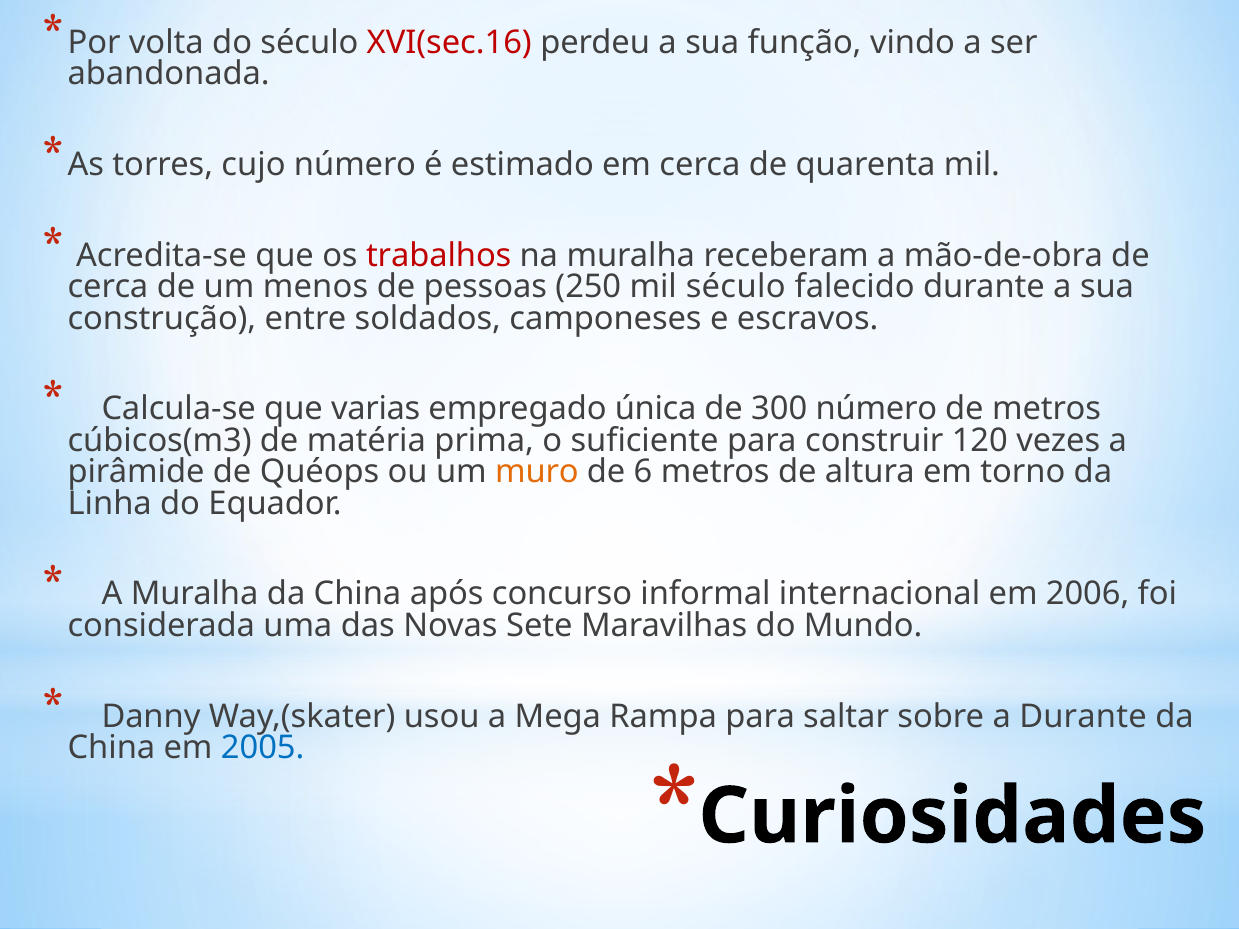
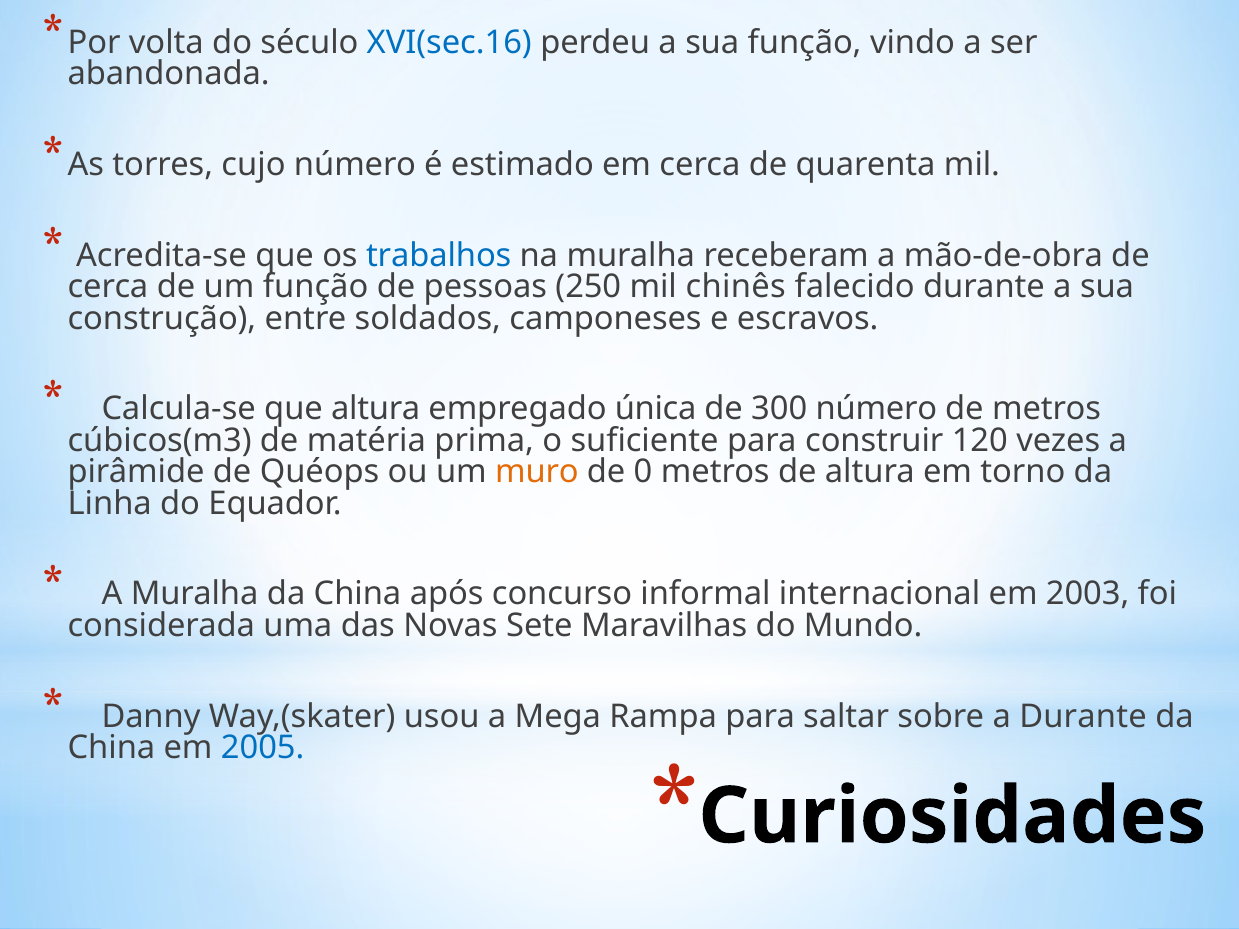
XVI(sec.16 colour: red -> blue (449, 43)
trabalhos colour: red -> blue (439, 256)
um menos: menos -> função (316, 287)
mil século: século -> chinês (736, 287)
que varias: varias -> altura (376, 409)
6: 6 -> 0 (643, 472)
2006: 2006 -> 2003 (1088, 594)
